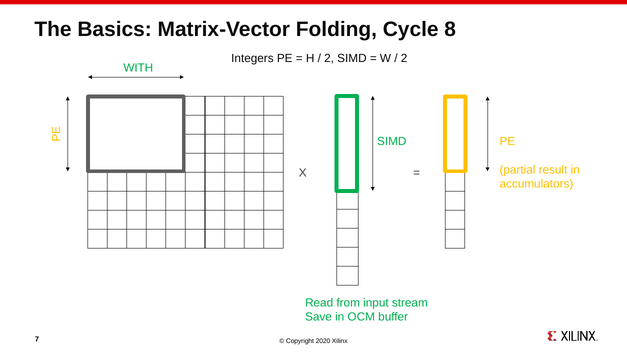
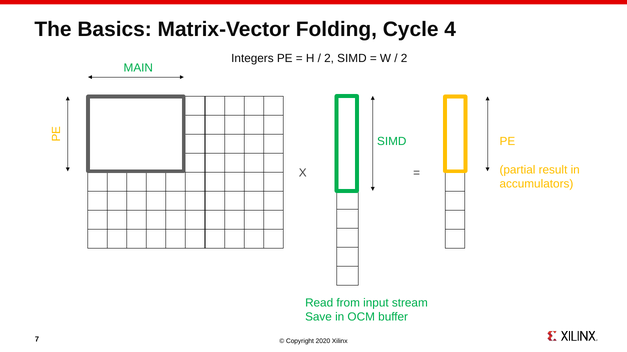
8: 8 -> 4 (450, 29)
WITH: WITH -> MAIN (138, 68)
